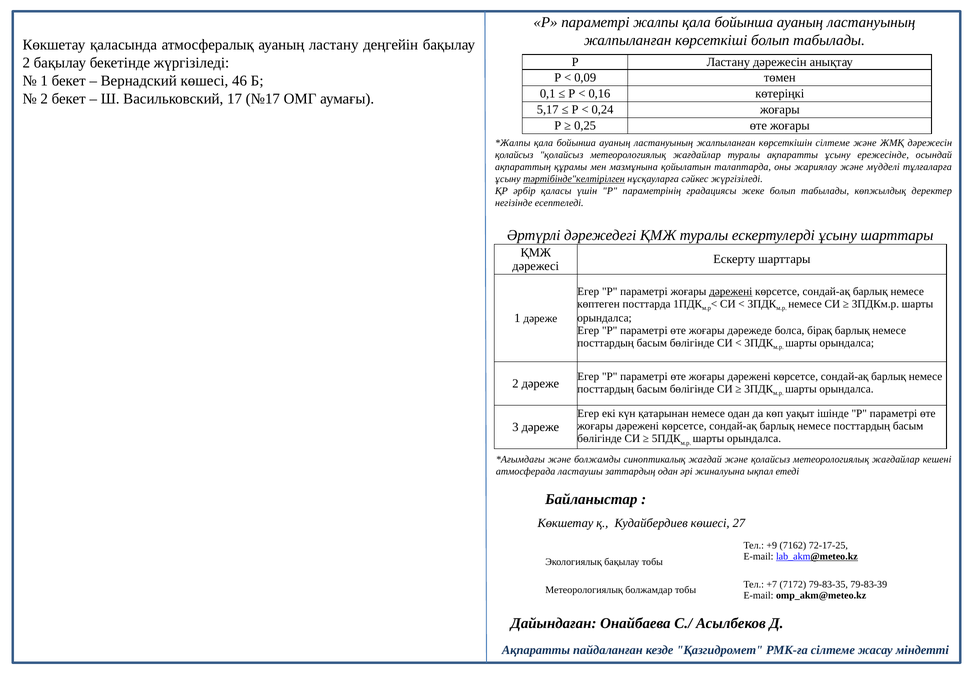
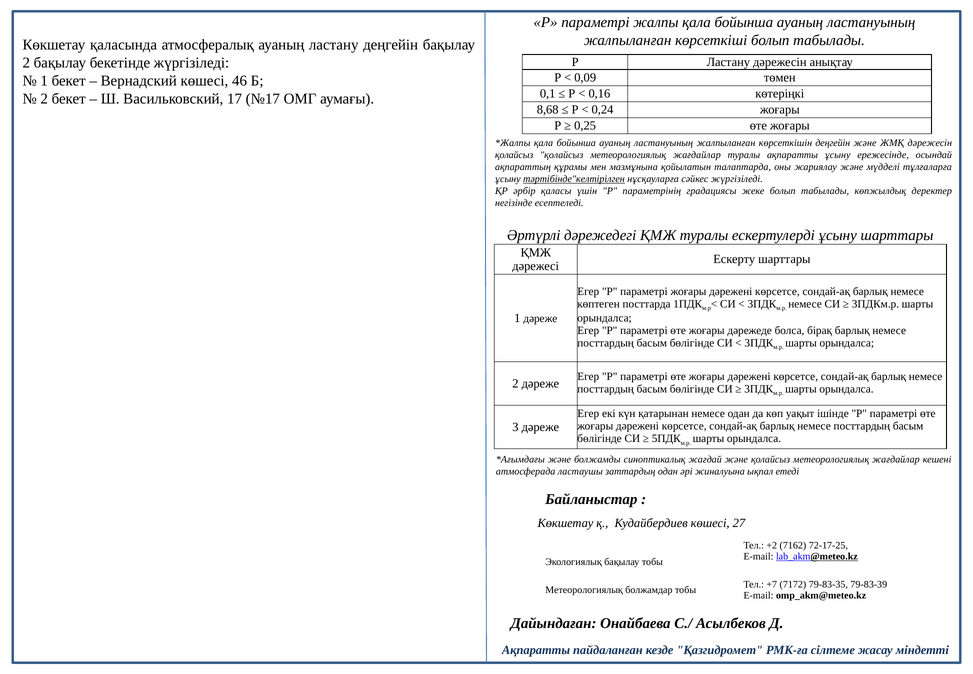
5,17: 5,17 -> 8,68 (548, 109)
көрсеткішін сілтеме: сілтеме -> деңгейін (833, 143)
дәрежені underline: present -> none (731, 291)
+9: +9 -> +2 (772, 545)
